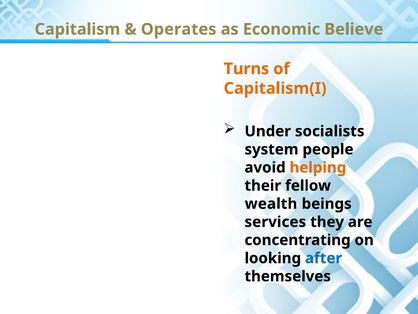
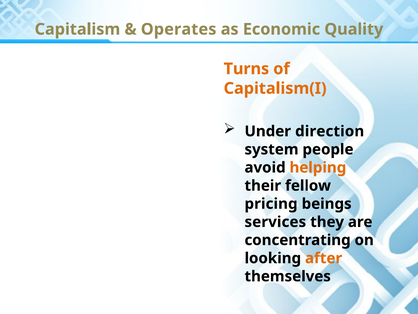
Believe: Believe -> Quality (354, 29)
socialists: socialists -> direction (330, 131)
wealth: wealth -> pricing (271, 204)
after colour: blue -> orange (324, 258)
